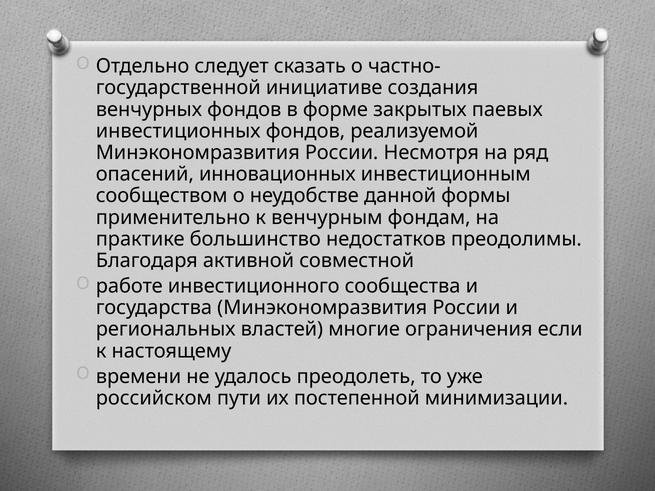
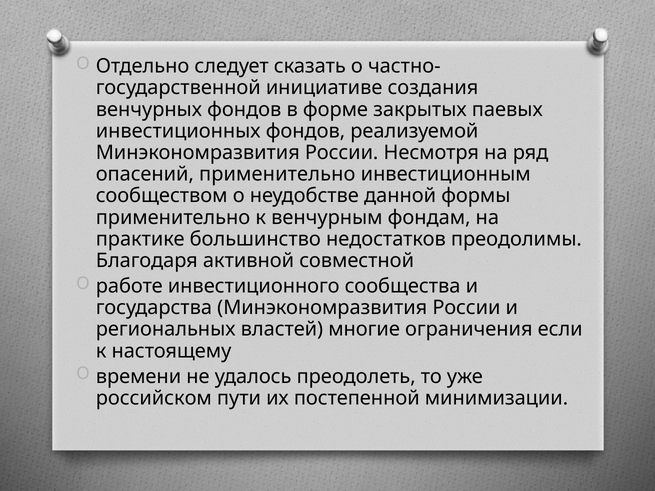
опасений инновационных: инновационных -> применительно (277, 174)
